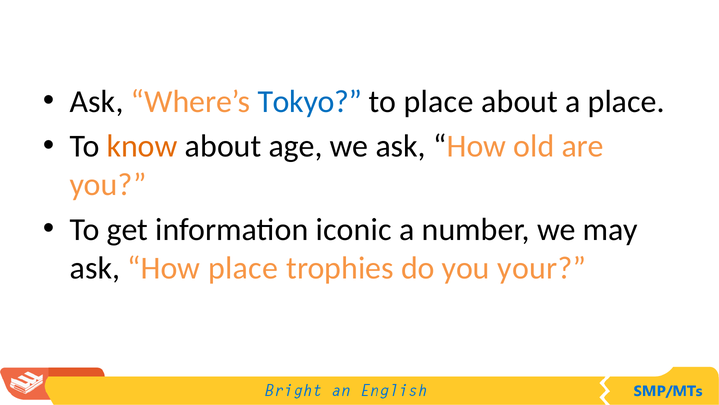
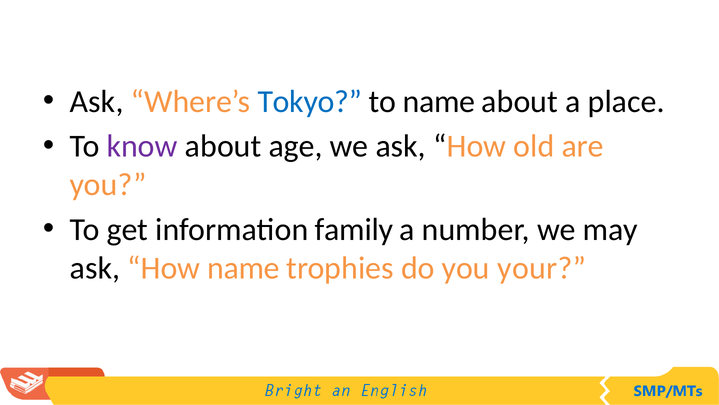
to place: place -> name (439, 101)
know colour: orange -> purple (142, 146)
iconic: iconic -> family (354, 229)
How place: place -> name (243, 268)
